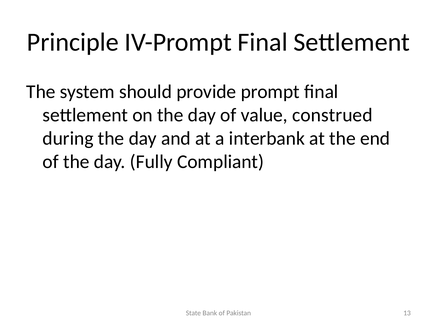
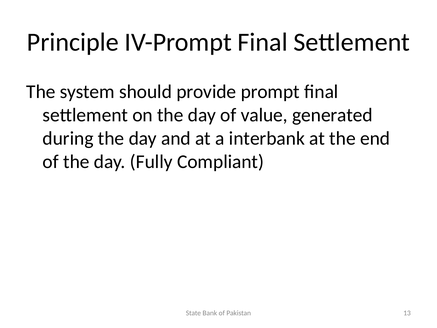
construed: construed -> generated (333, 115)
